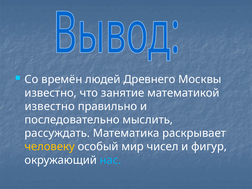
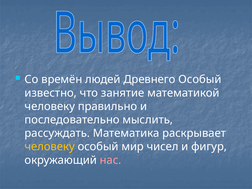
Древнего Москвы: Москвы -> Особый (200, 79)
известно: известно -> человеку (50, 106)
нас colour: light blue -> pink (111, 160)
